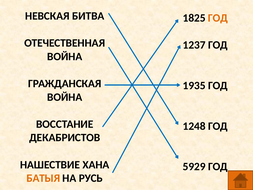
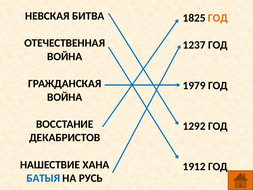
1935: 1935 -> 1979 (194, 85)
1248: 1248 -> 1292 (194, 126)
5929: 5929 -> 1912 (194, 166)
БАТЫЯ colour: orange -> blue (43, 178)
